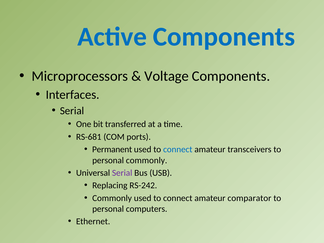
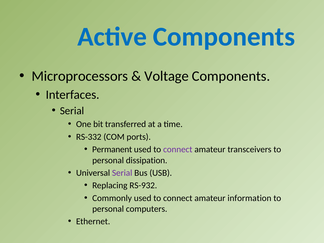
RS-681: RS-681 -> RS-332 (89, 137)
connect colour: blue -> purple (178, 149)
personal commonly: commonly -> dissipation (147, 160)
RS-242: RS-242 -> RS-932 (143, 185)
comparator: comparator -> information (249, 198)
